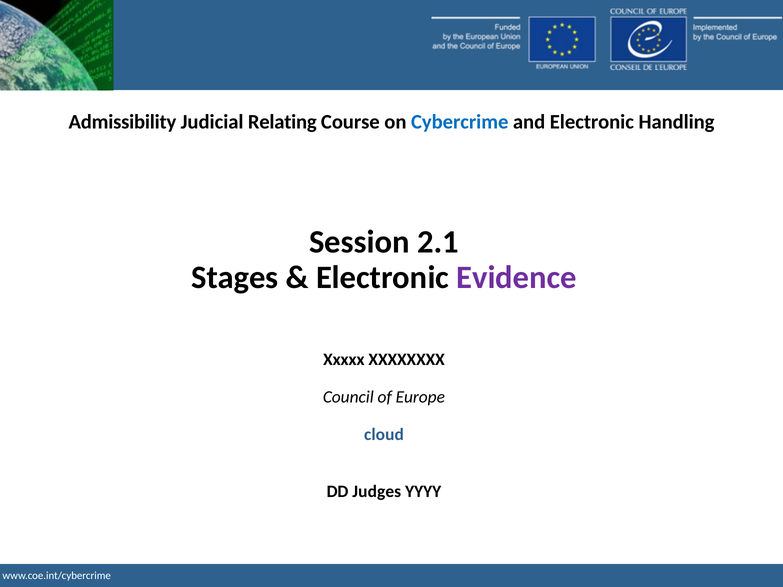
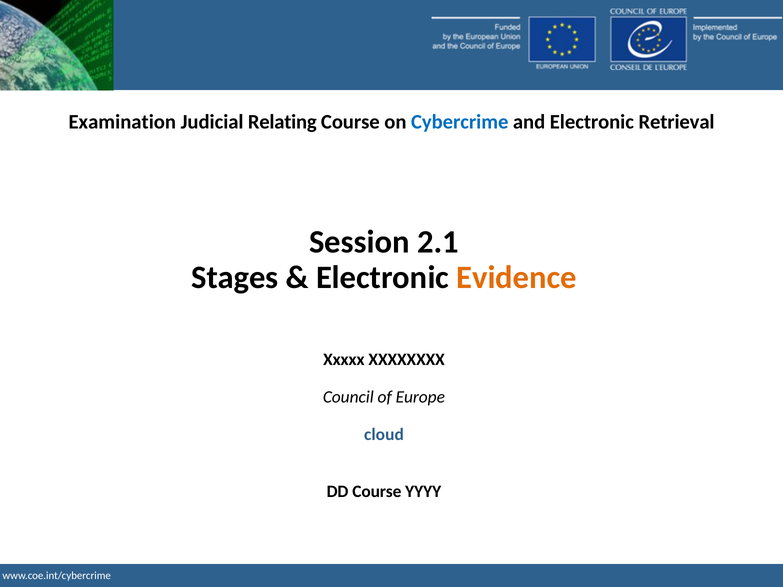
Admissibility: Admissibility -> Examination (122, 122)
Handling: Handling -> Retrieval (677, 122)
Evidence colour: purple -> orange (516, 277)
DD Judges: Judges -> Course (377, 492)
